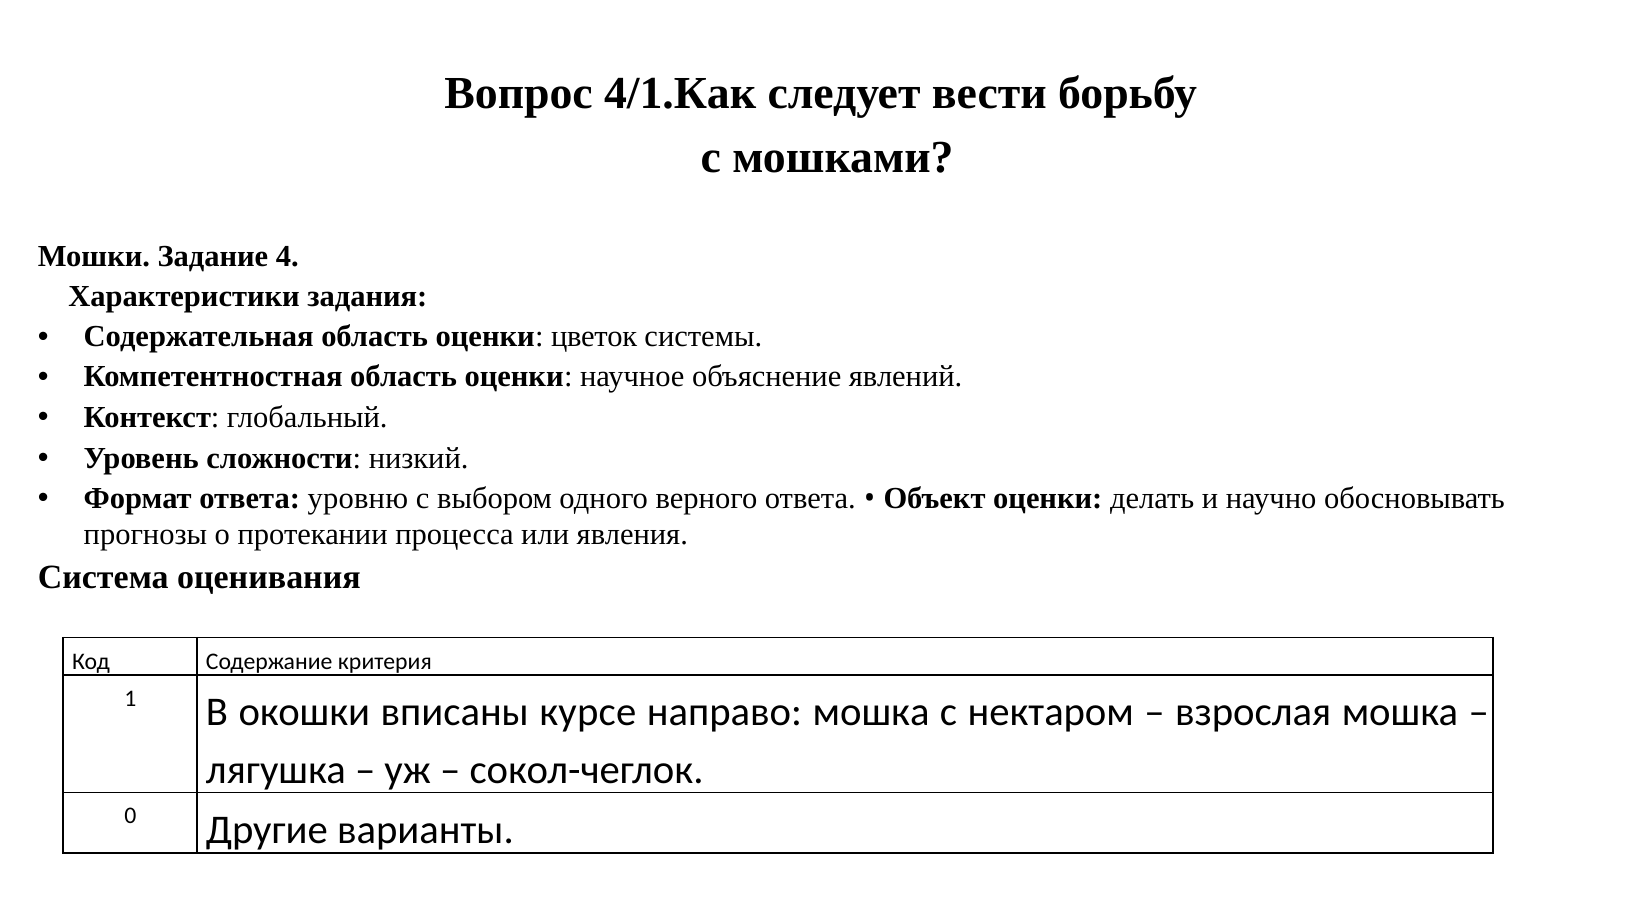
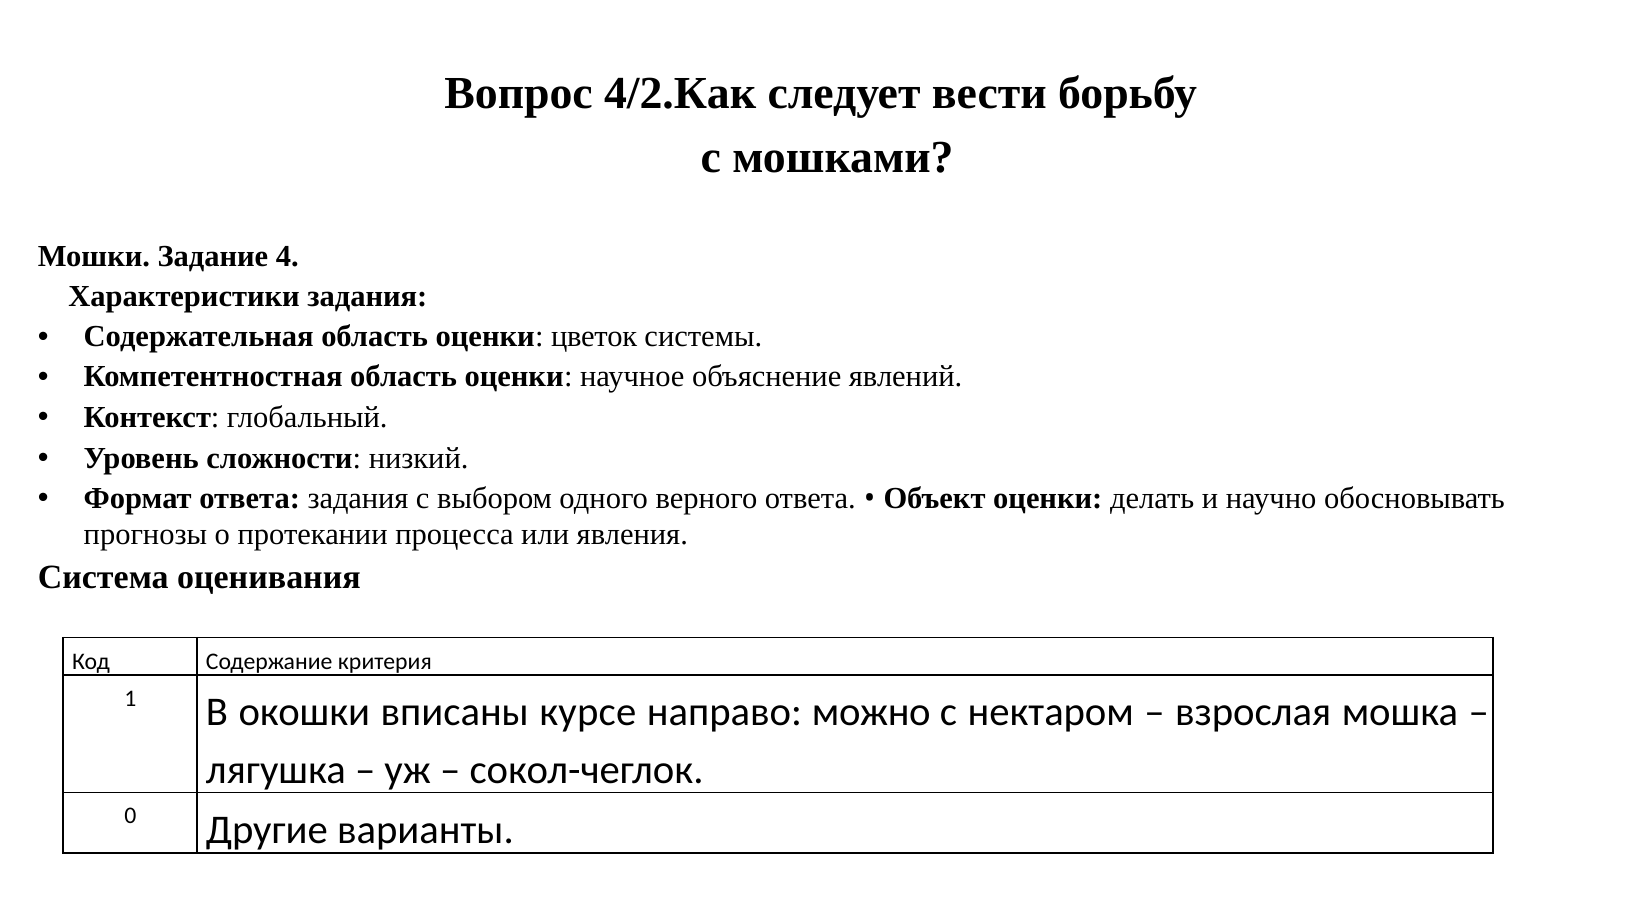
4/1.Как: 4/1.Как -> 4/2.Как (680, 94)
ответа уровню: уровню -> задания (358, 498)
направо мошка: мошка -> можно (871, 712)
